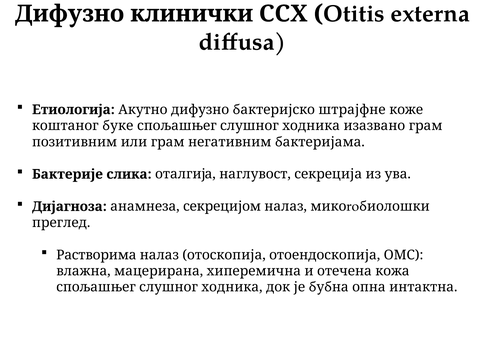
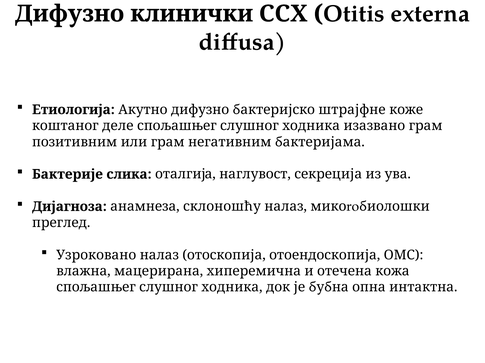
буке: буке -> деле (118, 126)
секрецијом: секрецијом -> склоношћу (222, 207)
Растворима: Растворима -> Узроковано (96, 255)
